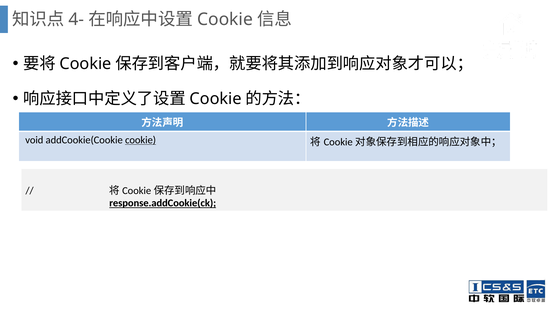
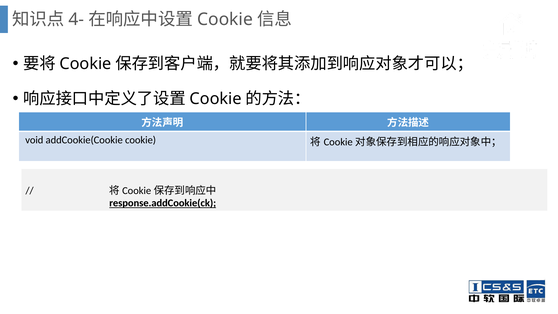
cookie underline: present -> none (141, 140)
